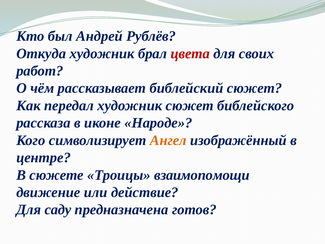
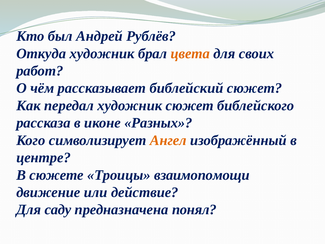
цвета colour: red -> orange (190, 53)
Народе: Народе -> Разных (158, 123)
готов: готов -> понял (194, 209)
